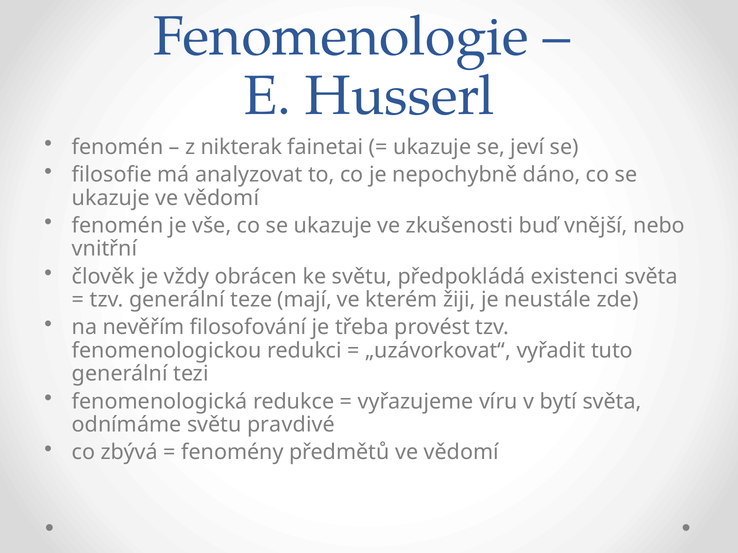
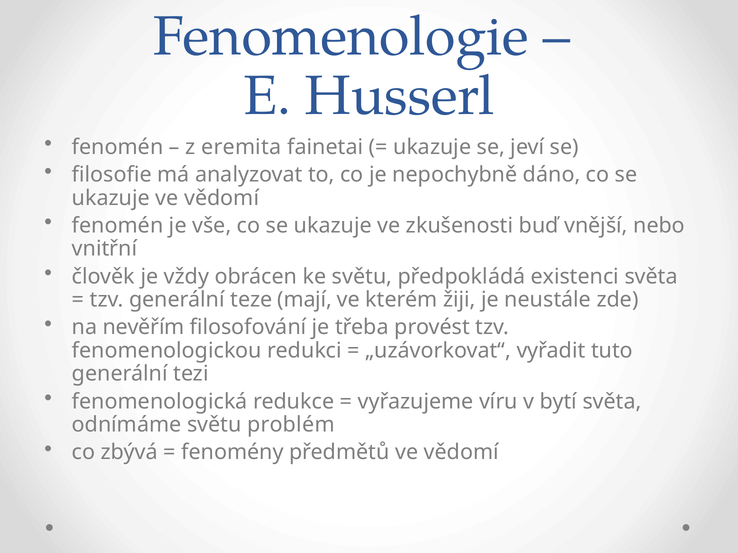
nikterak: nikterak -> eremita (241, 147)
pravdivé: pravdivé -> problém (291, 425)
